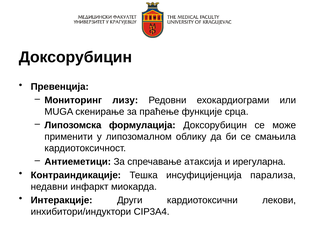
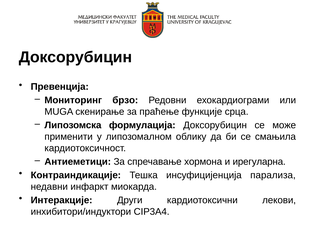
лизу: лизу -> брзо (125, 100)
атаксија: атаксија -> хормона (203, 162)
